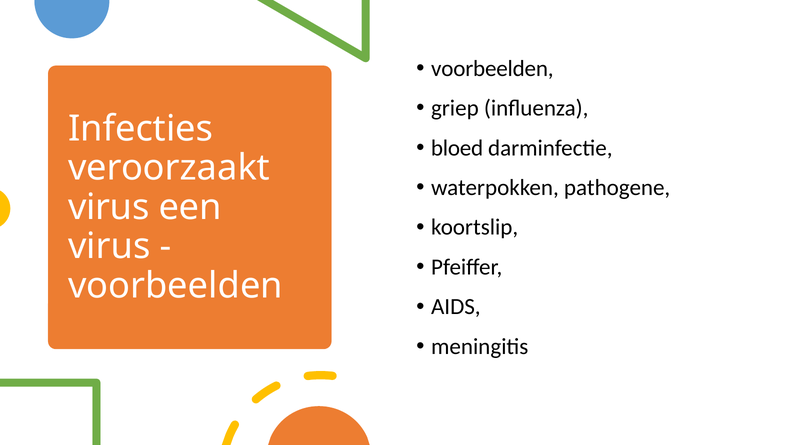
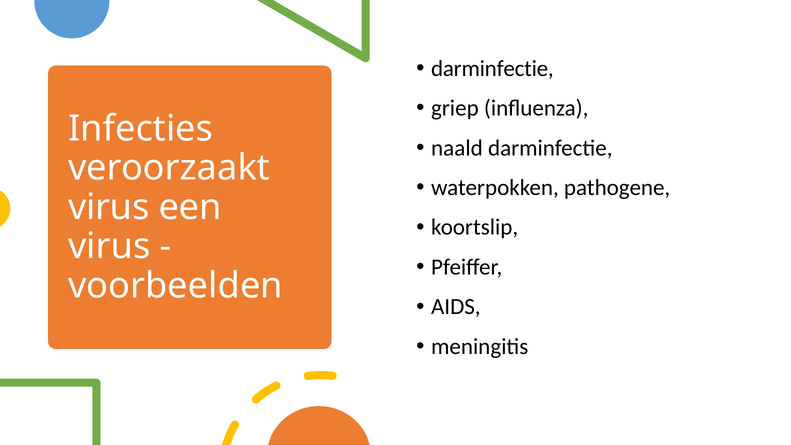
voorbeelden: voorbeelden -> darminfectie (492, 69)
bloed: bloed -> naald (457, 148)
